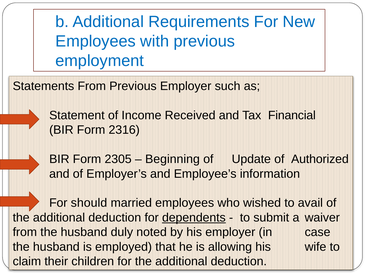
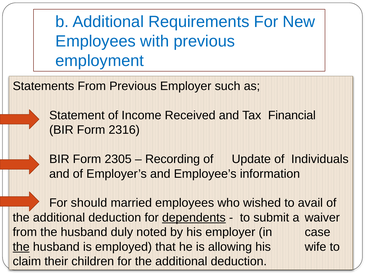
Beginning: Beginning -> Recording (173, 159)
Authorized: Authorized -> Individuals (320, 159)
the underline: none -> present (21, 247)
